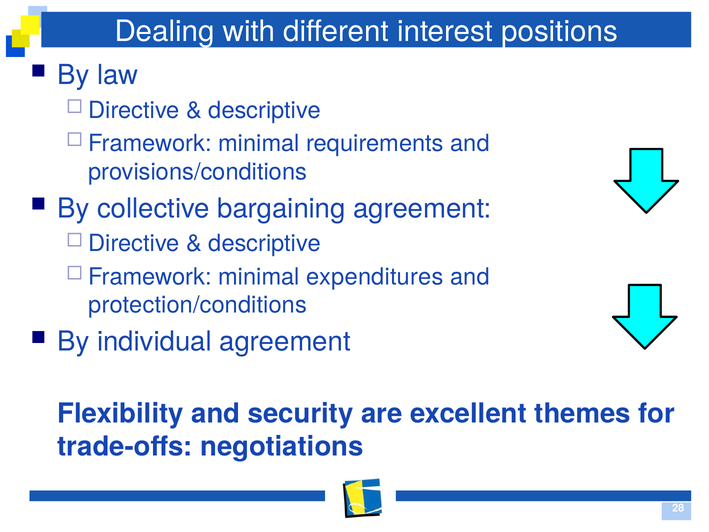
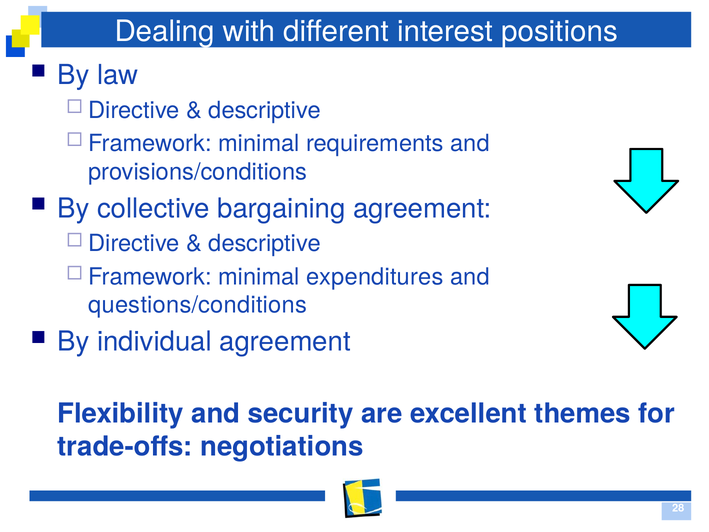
protection/conditions: protection/conditions -> questions/conditions (198, 305)
